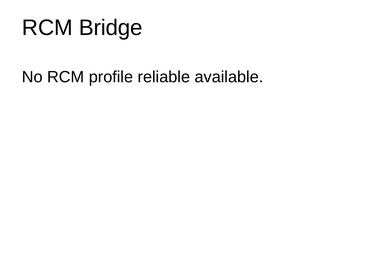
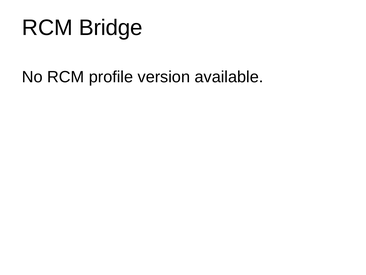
reliable: reliable -> version (164, 77)
